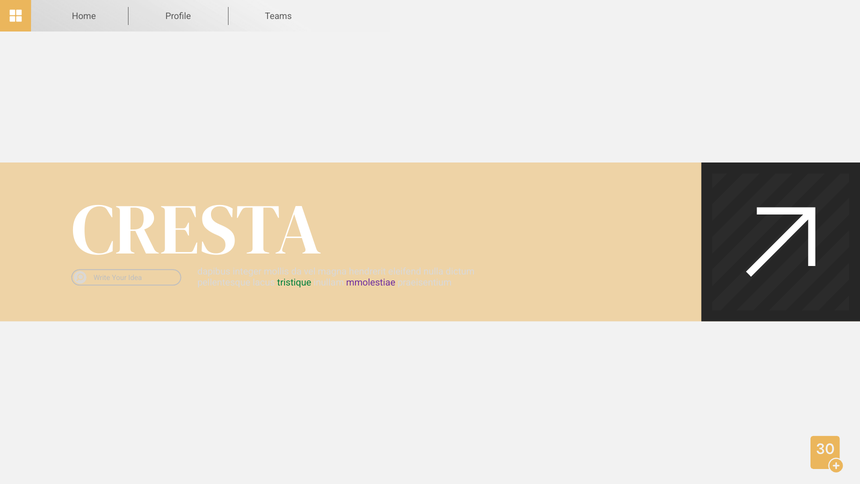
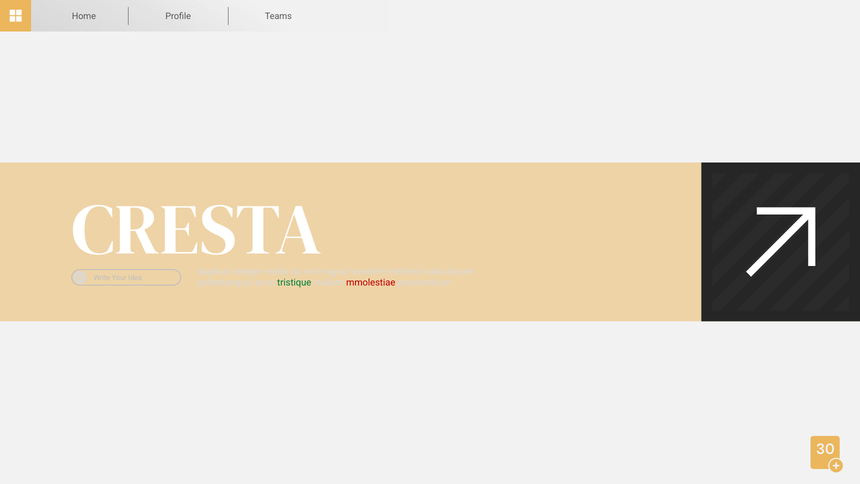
mmolestiae colour: purple -> red (371, 283)
